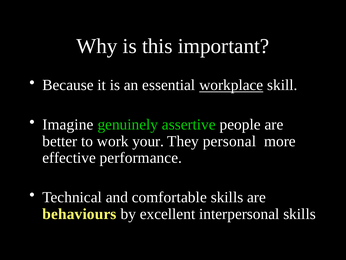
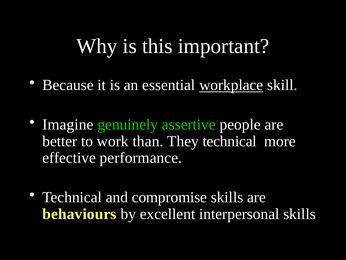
your: your -> than (148, 141)
They personal: personal -> technical (230, 141)
comfortable: comfortable -> compromise (169, 197)
